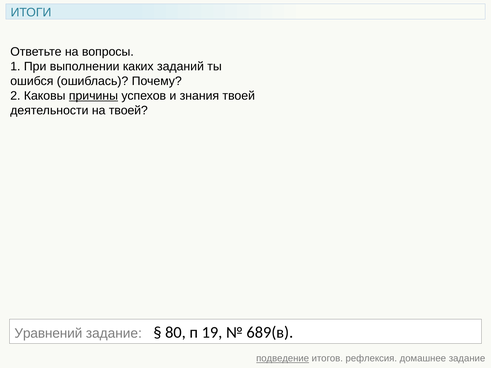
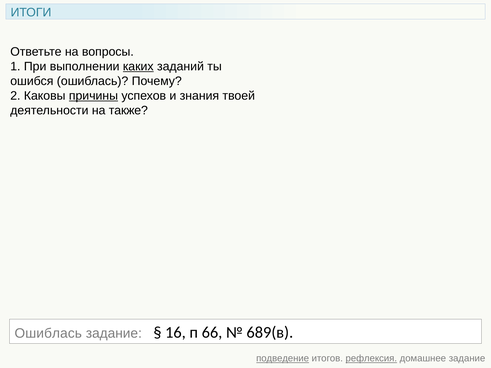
каких underline: none -> present (138, 66)
на твоей: твоей -> также (128, 111)
Уравнений: Уравнений -> Ошиблась (48, 334)
80: 80 -> 16 (175, 333)
19: 19 -> 66 (212, 333)
рефлексия underline: none -> present (371, 359)
